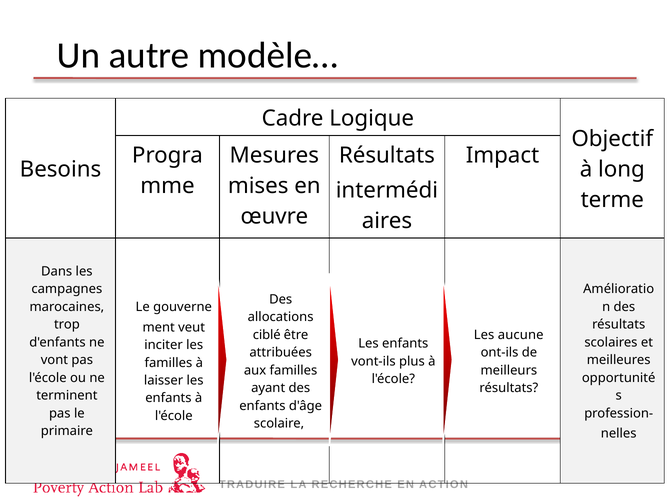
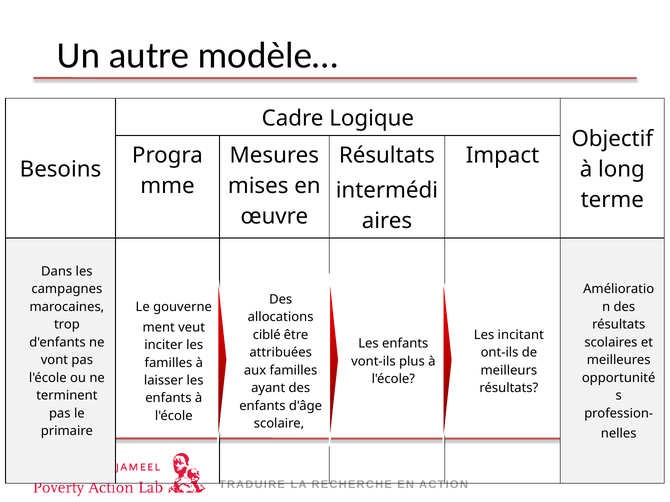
aucune: aucune -> incitant (521, 335)
